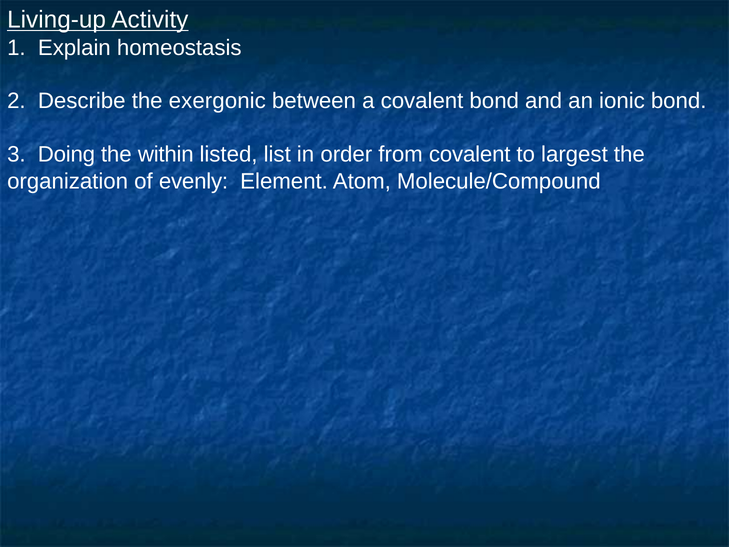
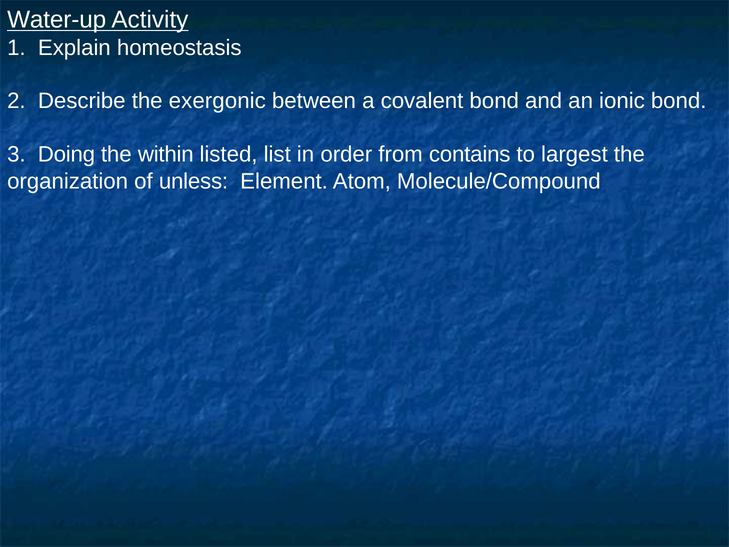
Living-up: Living-up -> Water-up (57, 20)
from covalent: covalent -> contains (470, 155)
evenly: evenly -> unless (194, 181)
